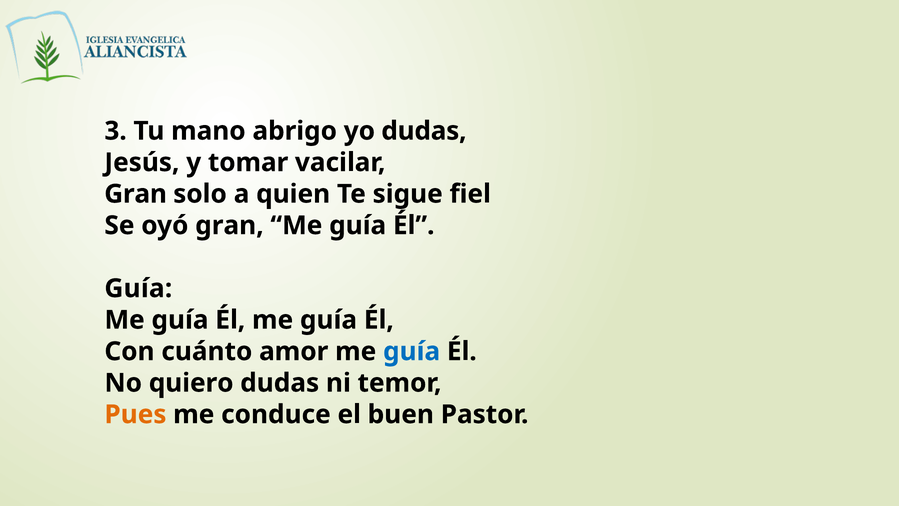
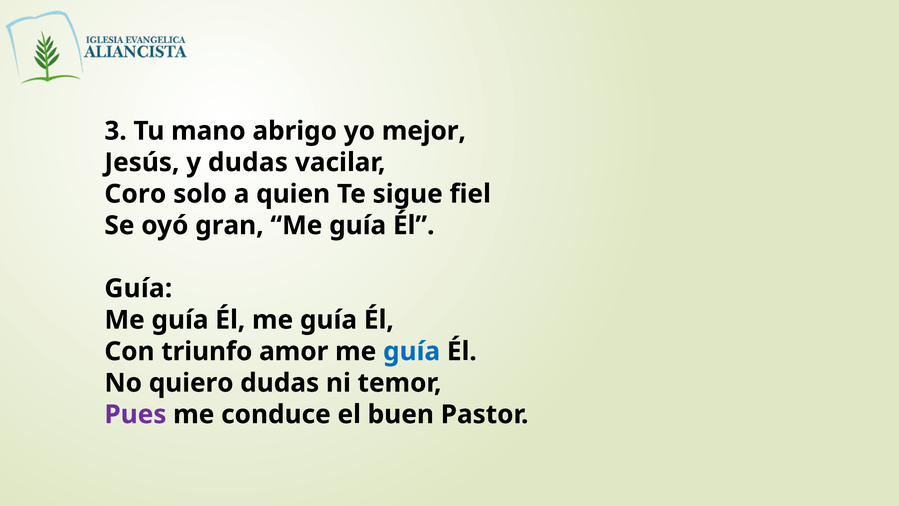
yo dudas: dudas -> mejor (424, 131)
y tomar: tomar -> dudas (248, 162)
Gran: Gran -> Coro (135, 194)
cuánto: cuánto -> triunfo (207, 351)
Pues colour: orange -> purple (135, 414)
